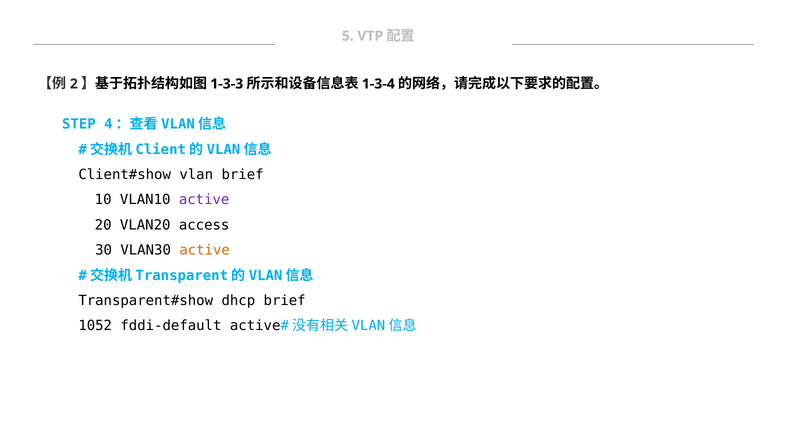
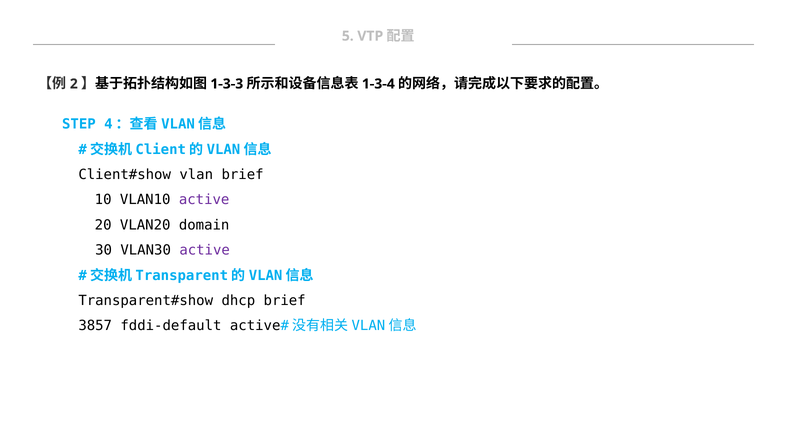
access: access -> domain (204, 225)
active colour: orange -> purple (205, 250)
1052: 1052 -> 3857 (95, 326)
